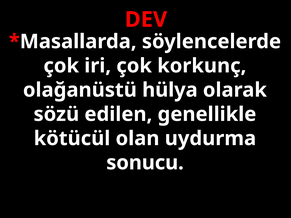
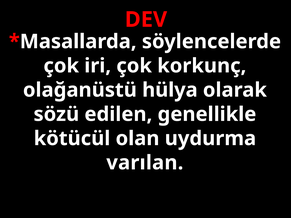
sonucu: sonucu -> varılan (145, 163)
